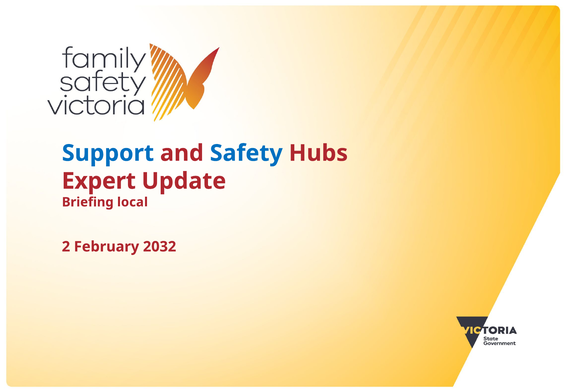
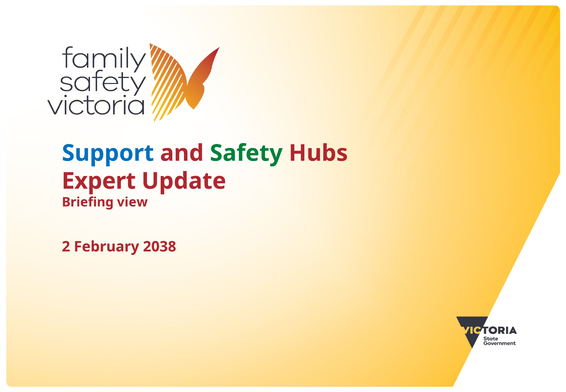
Safety colour: blue -> green (246, 153)
local: local -> view (132, 202)
2032: 2032 -> 2038 (160, 247)
